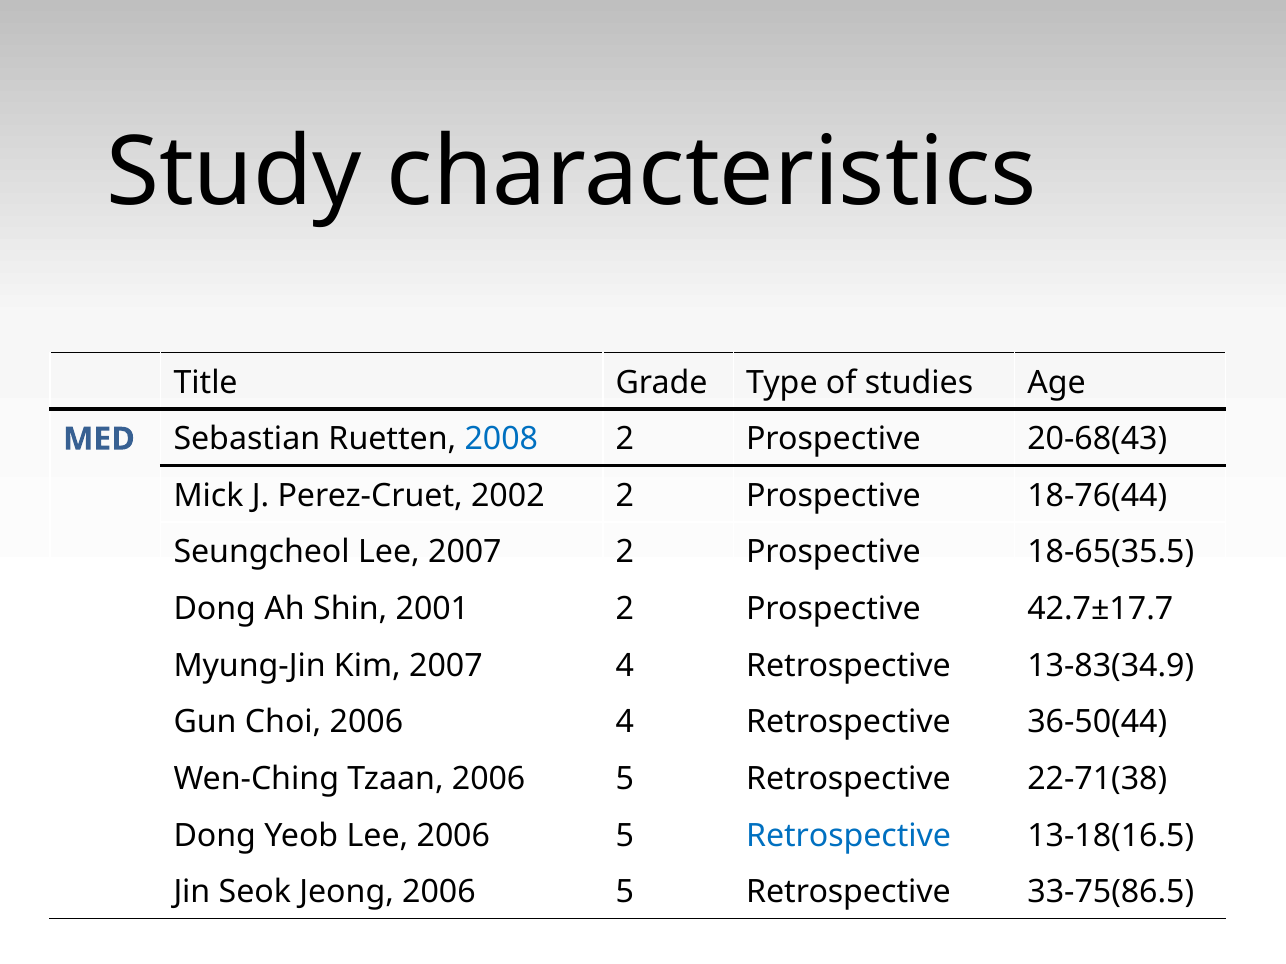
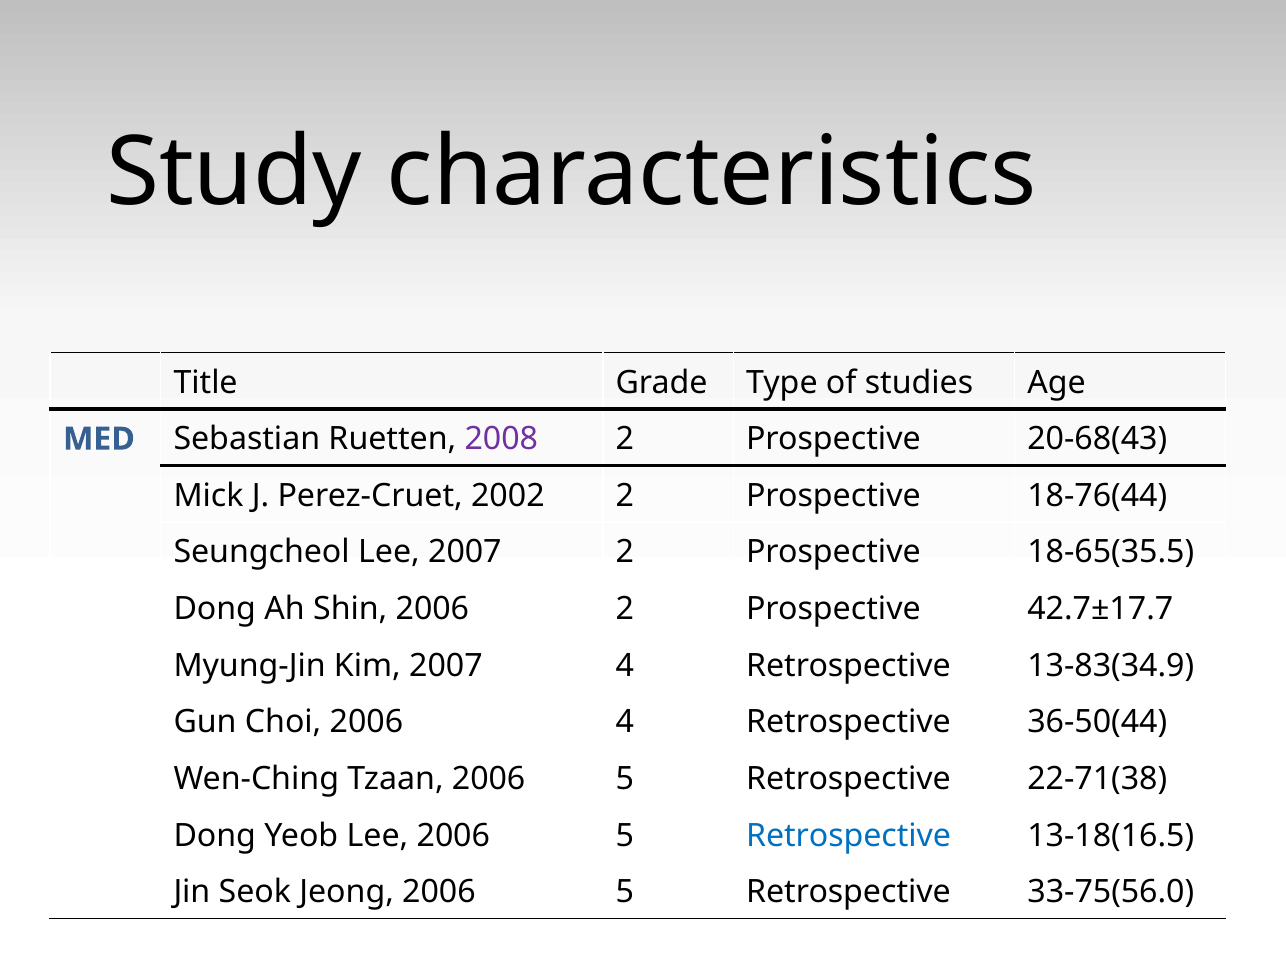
2008 colour: blue -> purple (501, 439)
Shin 2001: 2001 -> 2006 (432, 609)
33-75(86.5: 33-75(86.5 -> 33-75(56.0 (1111, 893)
